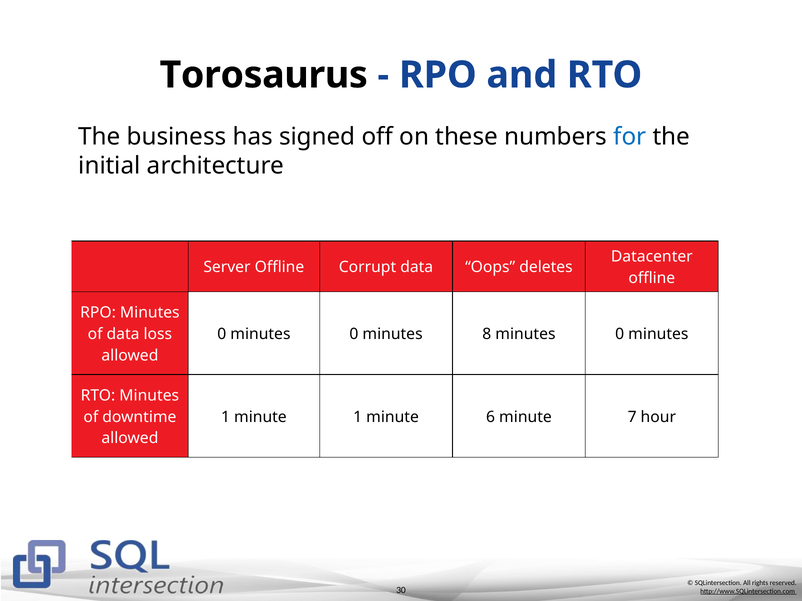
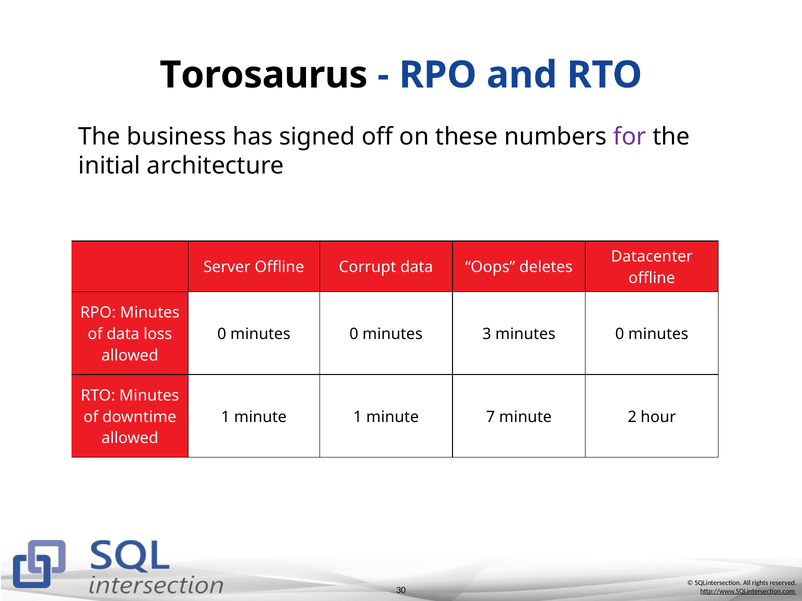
for colour: blue -> purple (630, 137)
8: 8 -> 3 (487, 334)
6: 6 -> 7 (491, 417)
7: 7 -> 2 (632, 417)
